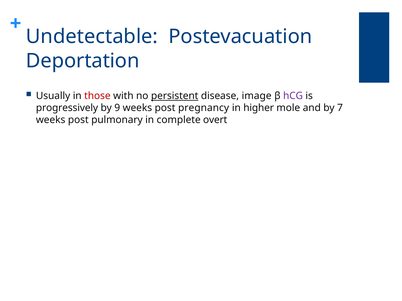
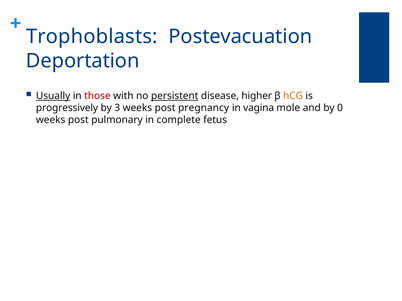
Undetectable: Undetectable -> Trophoblasts (92, 37)
Usually underline: none -> present (53, 96)
image: image -> higher (257, 96)
hCG colour: purple -> orange (293, 96)
9: 9 -> 3 (117, 108)
higher: higher -> vagina (259, 108)
7: 7 -> 0 (340, 108)
overt: overt -> fetus (215, 120)
